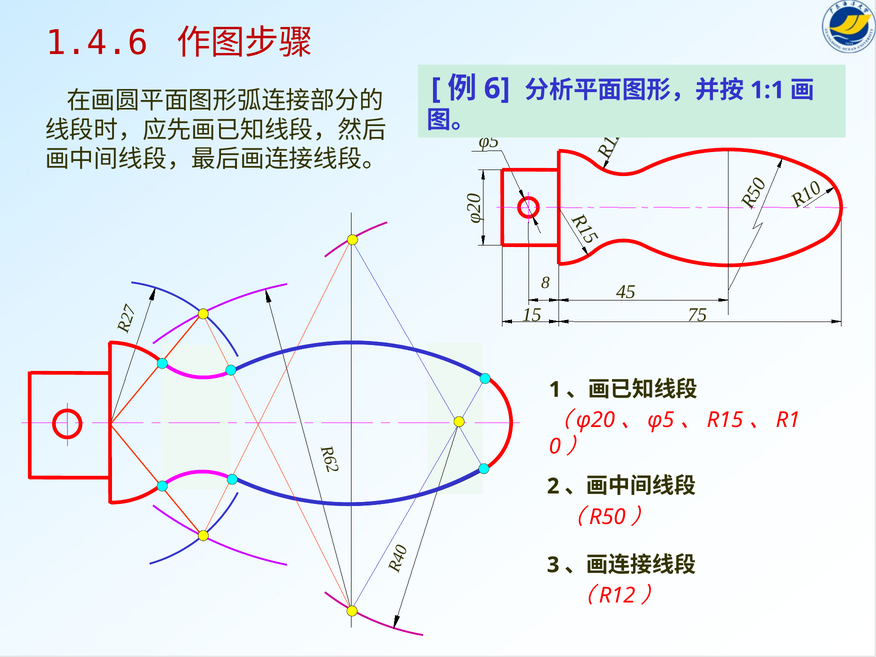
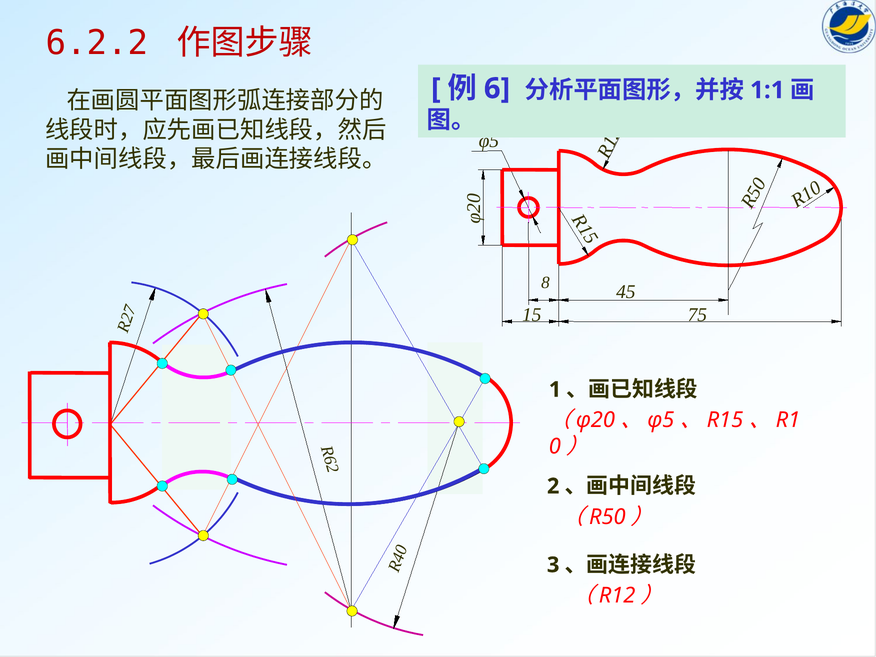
1.4.6: 1.4.6 -> 6.2.2 (97, 43)
